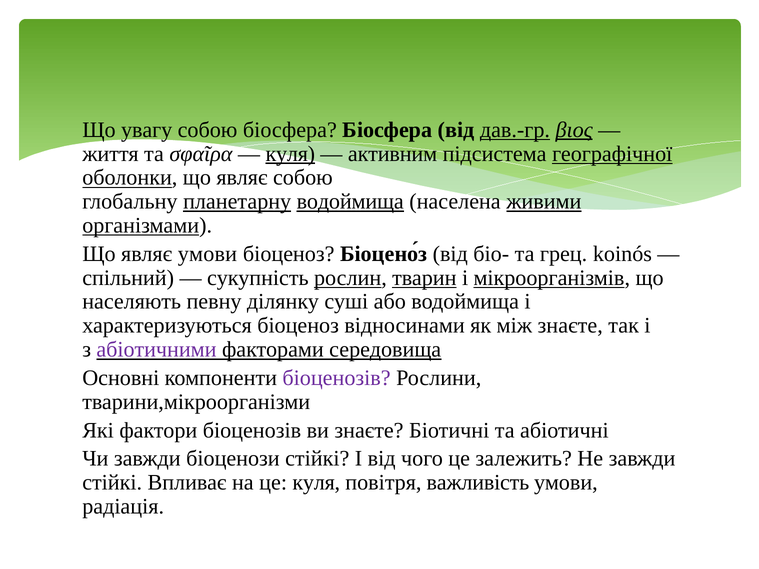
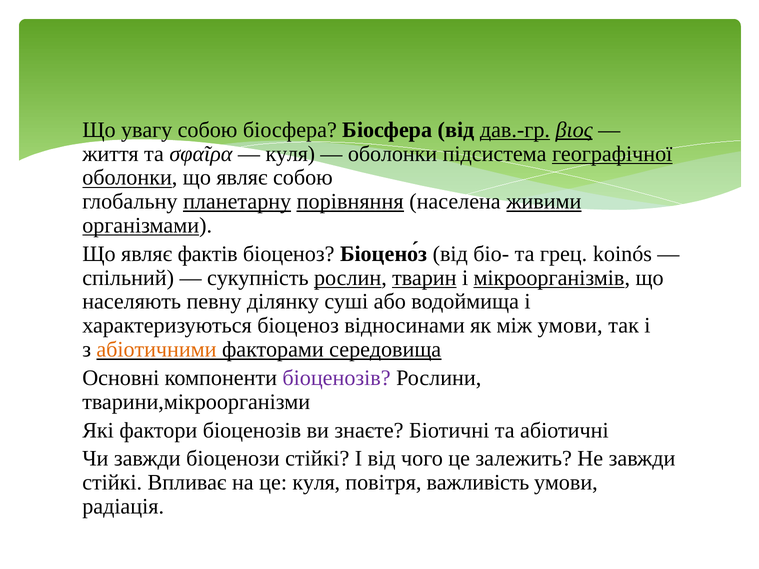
куля underline: present -> none (290, 154)
активним: активним -> оболонки (393, 154)
планетарну водоймища: водоймища -> порівняння (350, 202)
являє умови: умови -> фактів (208, 254)
між знаєте: знаєте -> умови (570, 326)
абіотичними colour: purple -> orange (156, 350)
